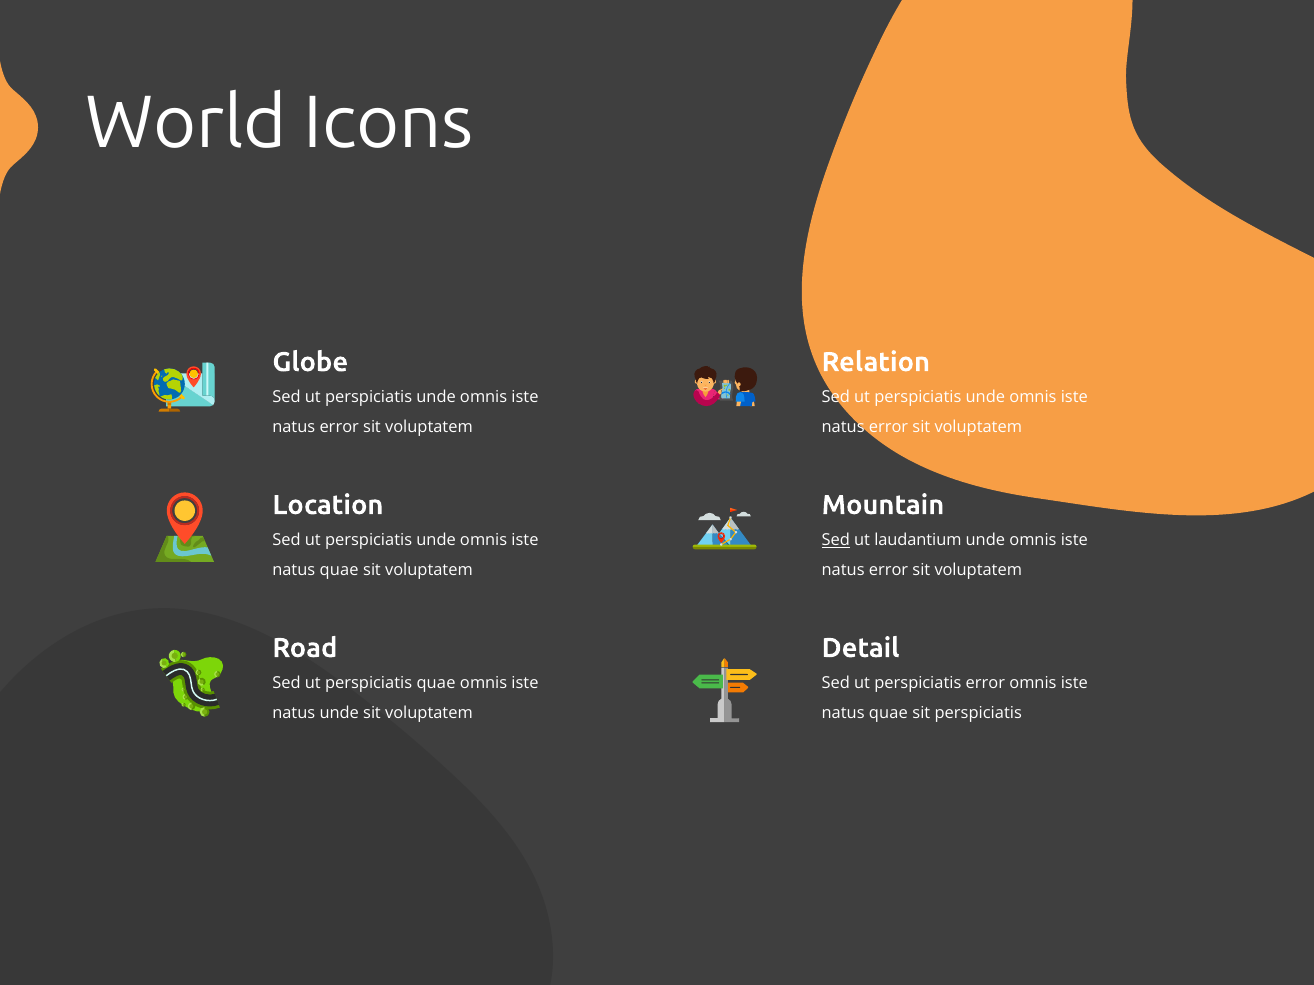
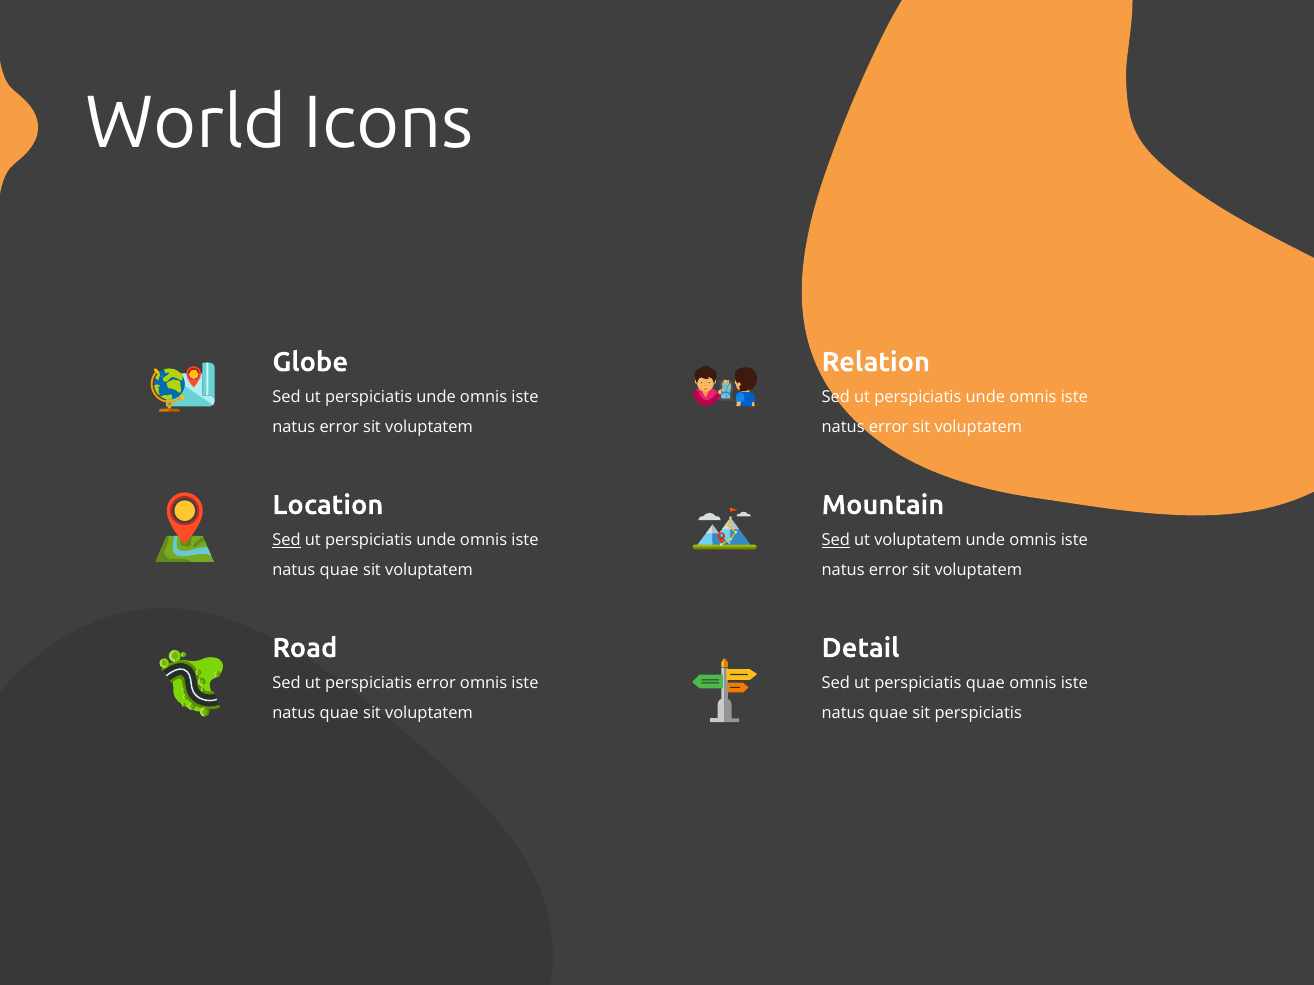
Sed underline: none -> present (287, 541)
ut laudantium: laudantium -> voluptatem (918, 541)
perspiciatis quae: quae -> error (436, 684)
perspiciatis error: error -> quae (985, 684)
unde: unde -> quae (339, 713)
